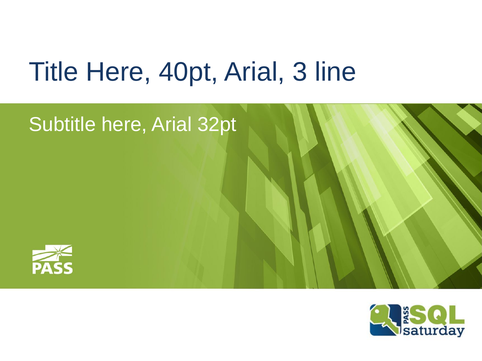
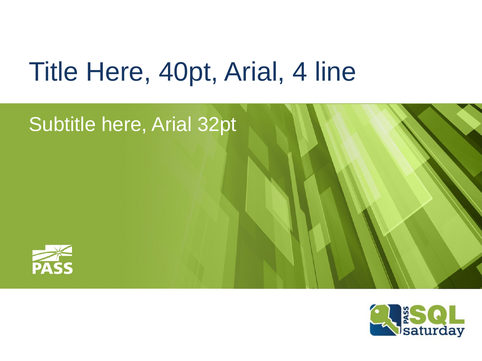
3: 3 -> 4 (300, 72)
